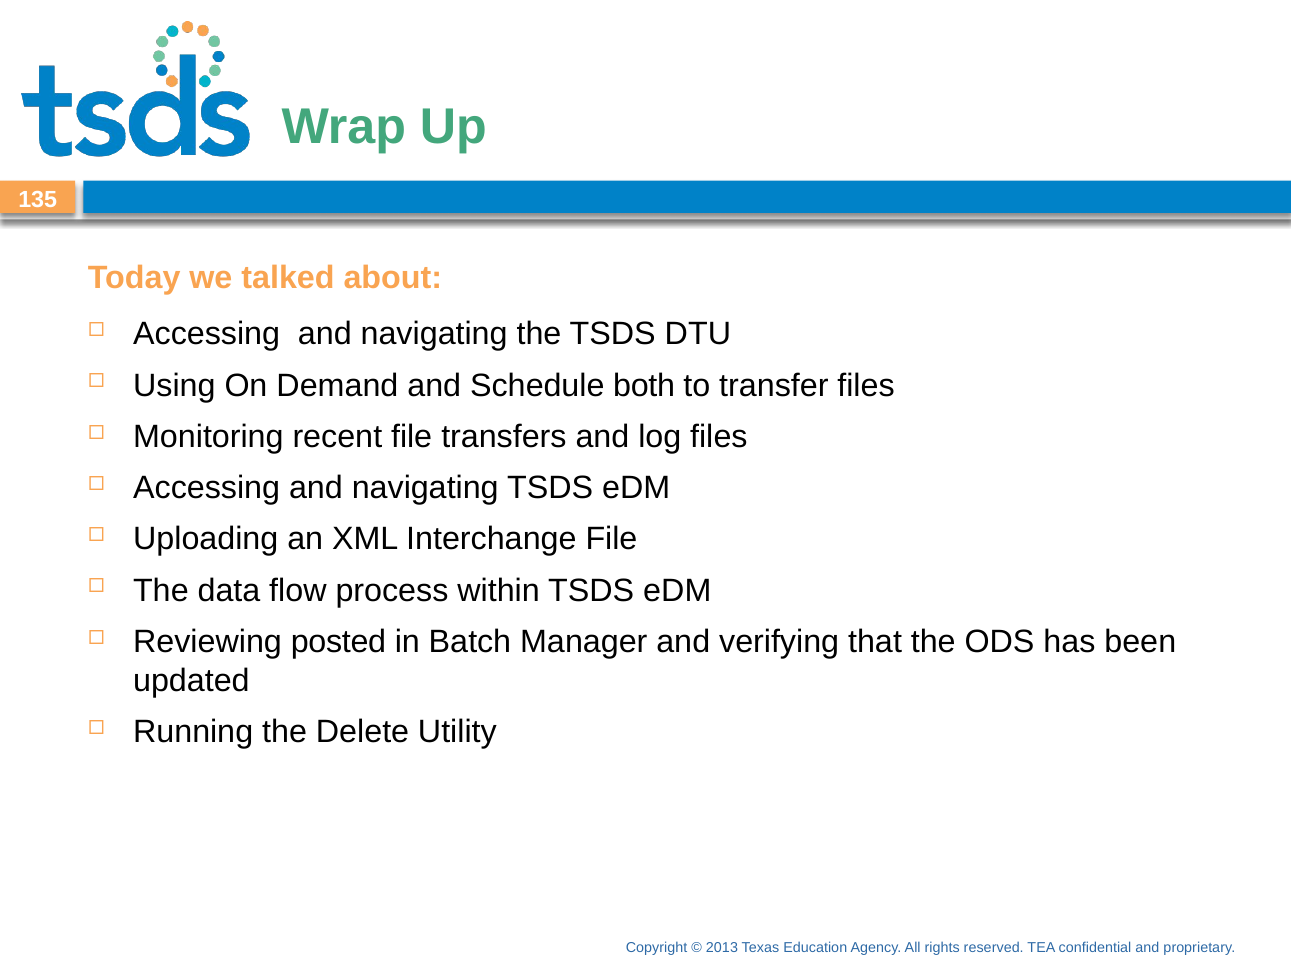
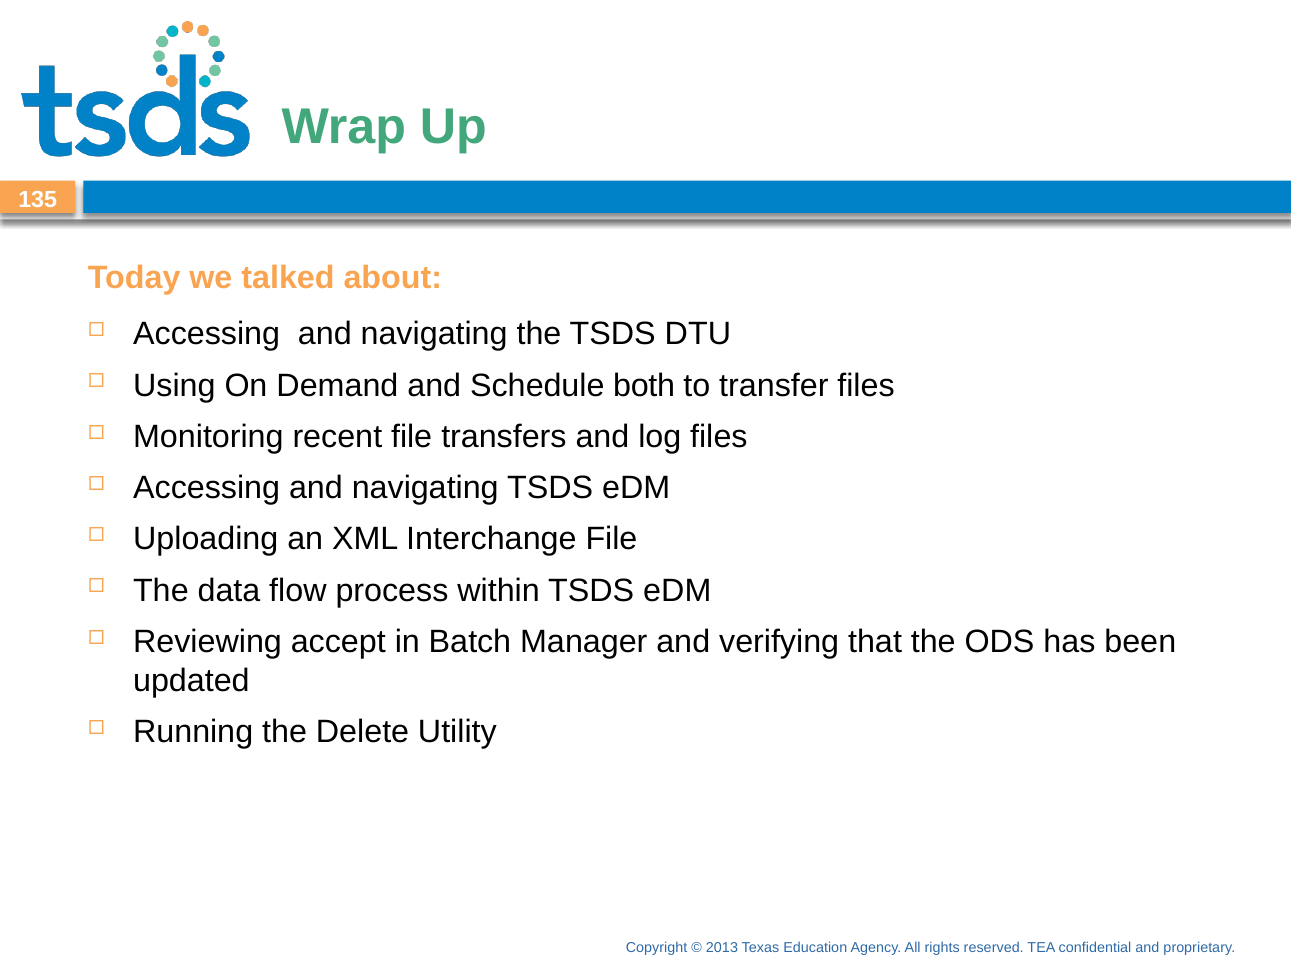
posted: posted -> accept (338, 642)
